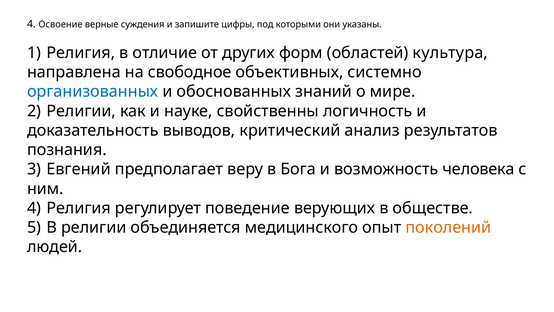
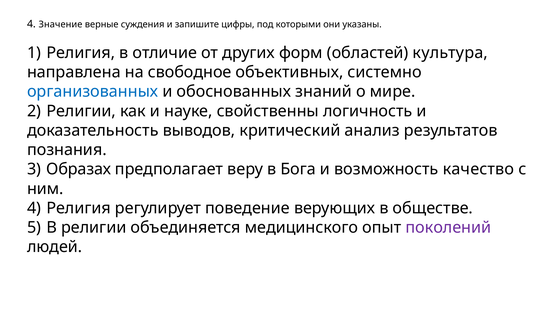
Освоение: Освоение -> Значение (60, 24)
Евгений: Евгений -> Образах (79, 169)
человека: человека -> качество (478, 169)
поколений colour: orange -> purple (448, 227)
